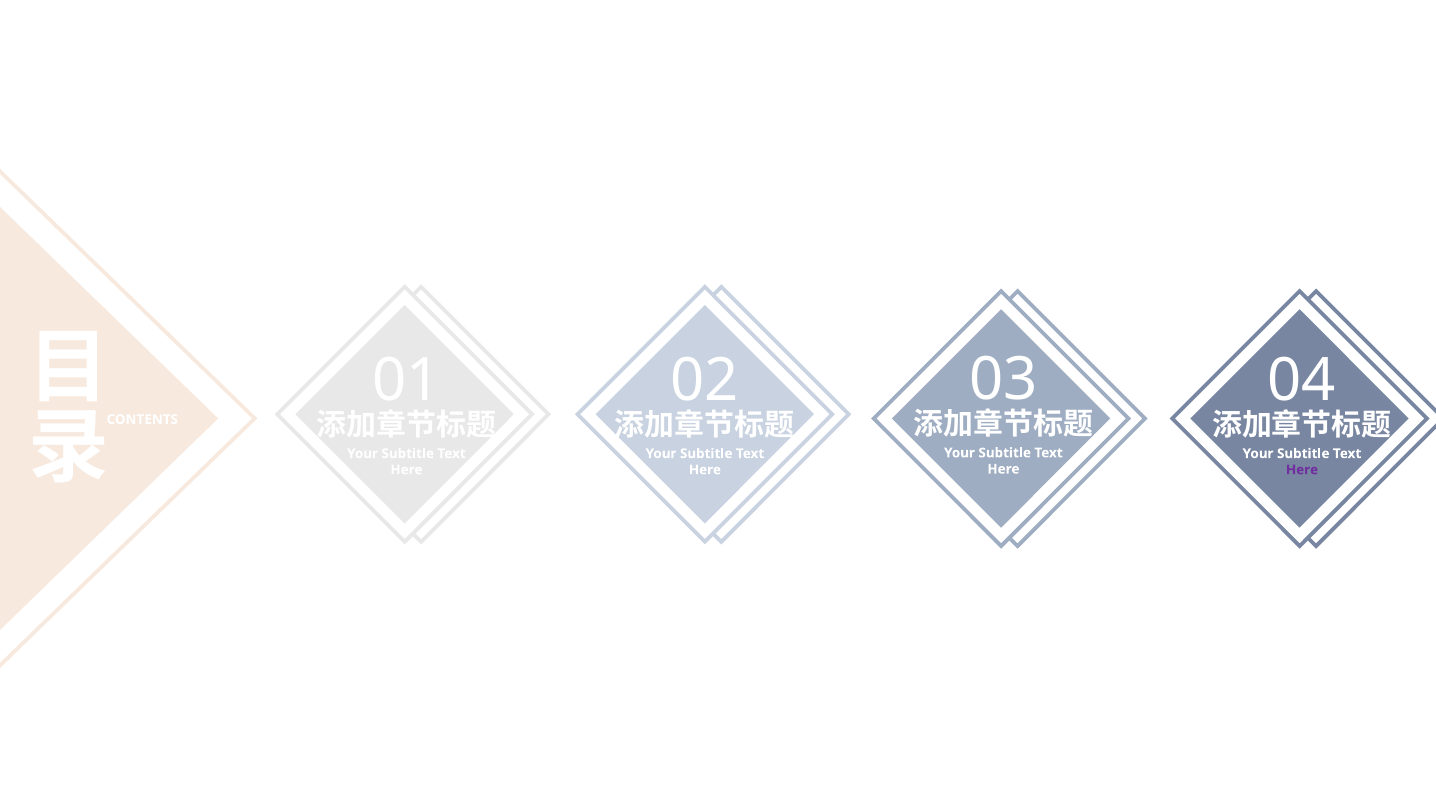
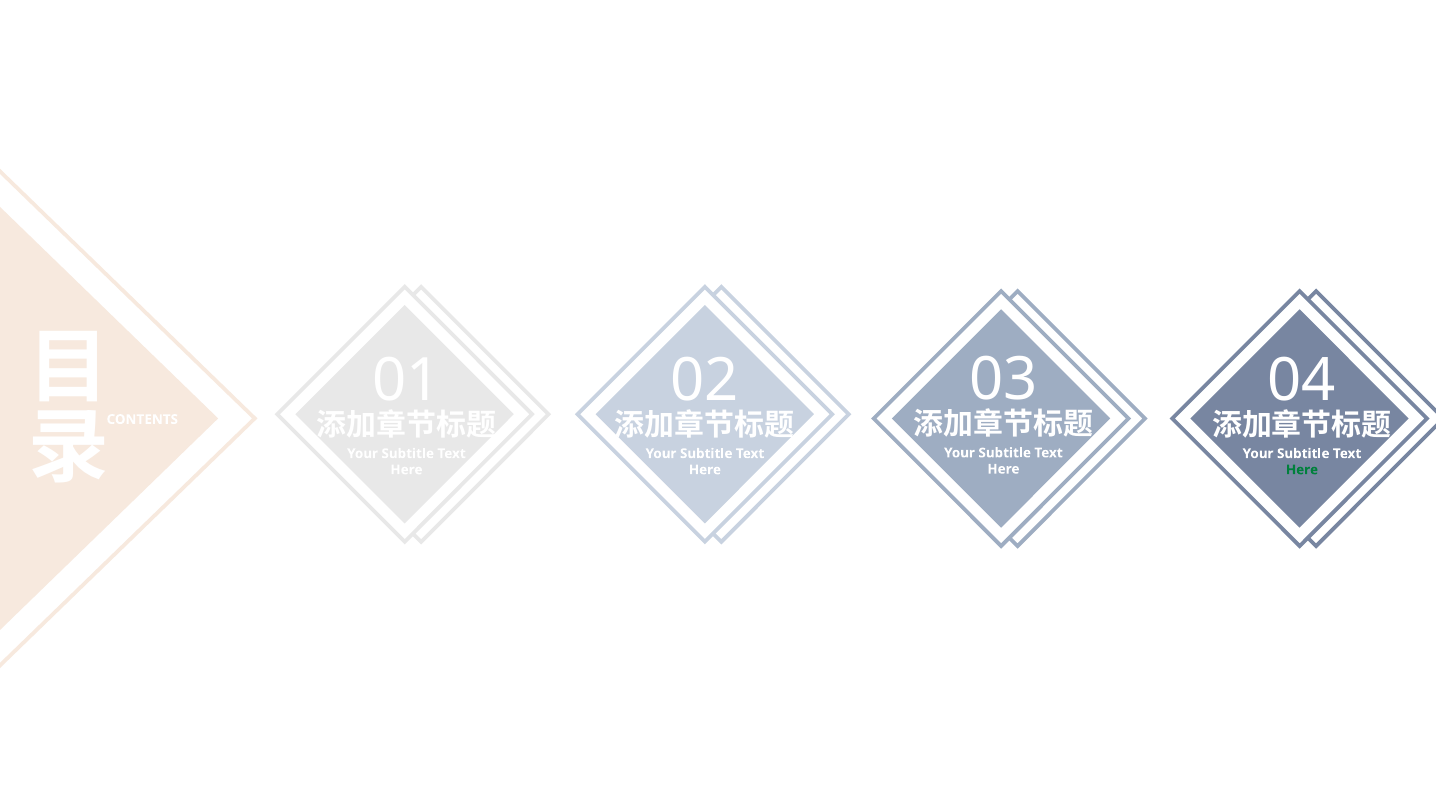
Here colour: purple -> green (1302, 470)
